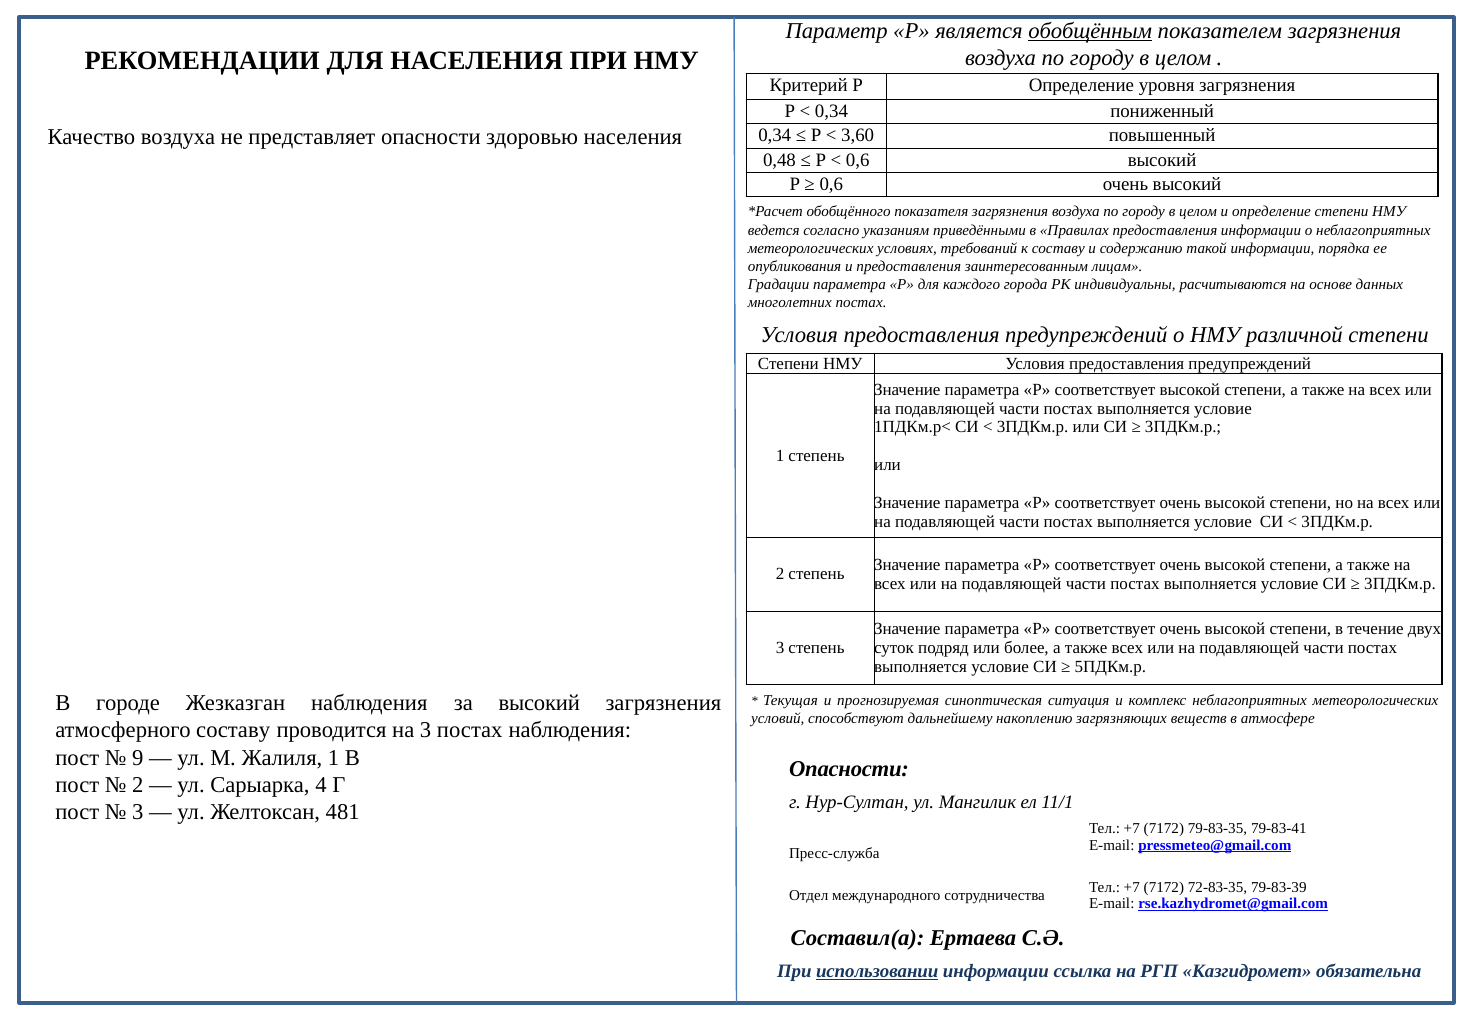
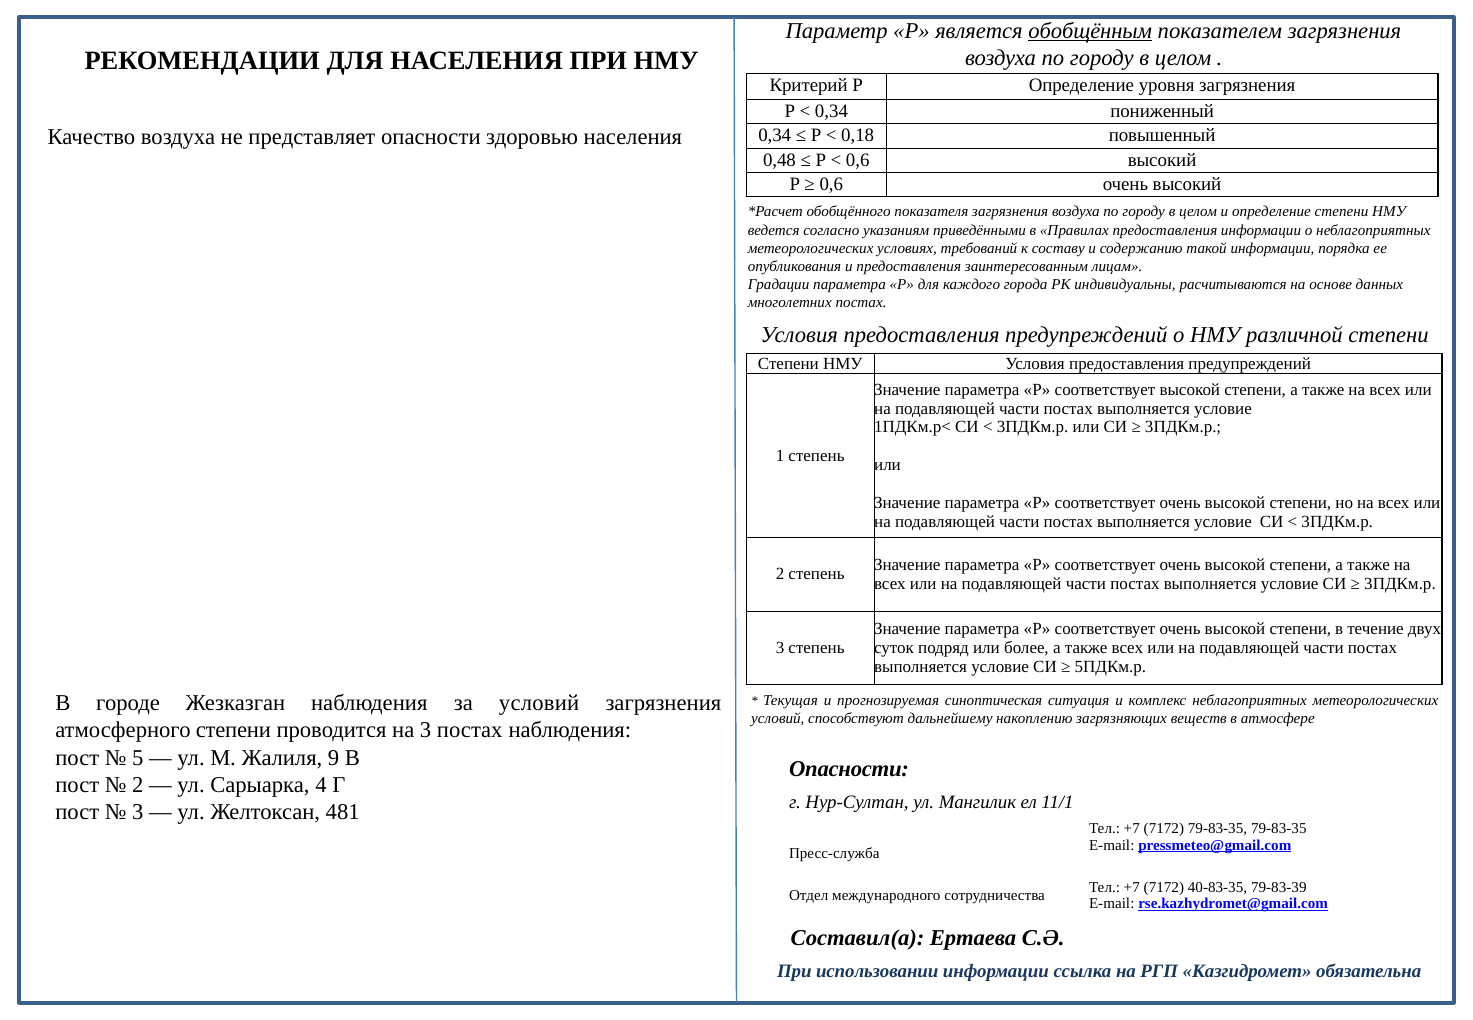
3,60: 3,60 -> 0,18 (858, 136)
за высокий: высокий -> условий (539, 703)
атмосферного составу: составу -> степени (233, 730)
9: 9 -> 5 (138, 757)
Жалиля 1: 1 -> 9 (334, 757)
79-83-35 79-83-41: 79-83-41 -> 79-83-35 (1279, 828)
72-83-35: 72-83-35 -> 40-83-35 (1218, 887)
использовании underline: present -> none (877, 971)
